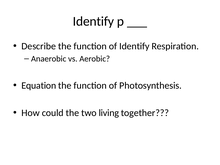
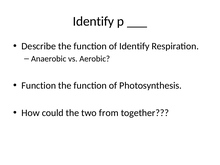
Equation: Equation -> Function (39, 86)
living: living -> from (109, 113)
